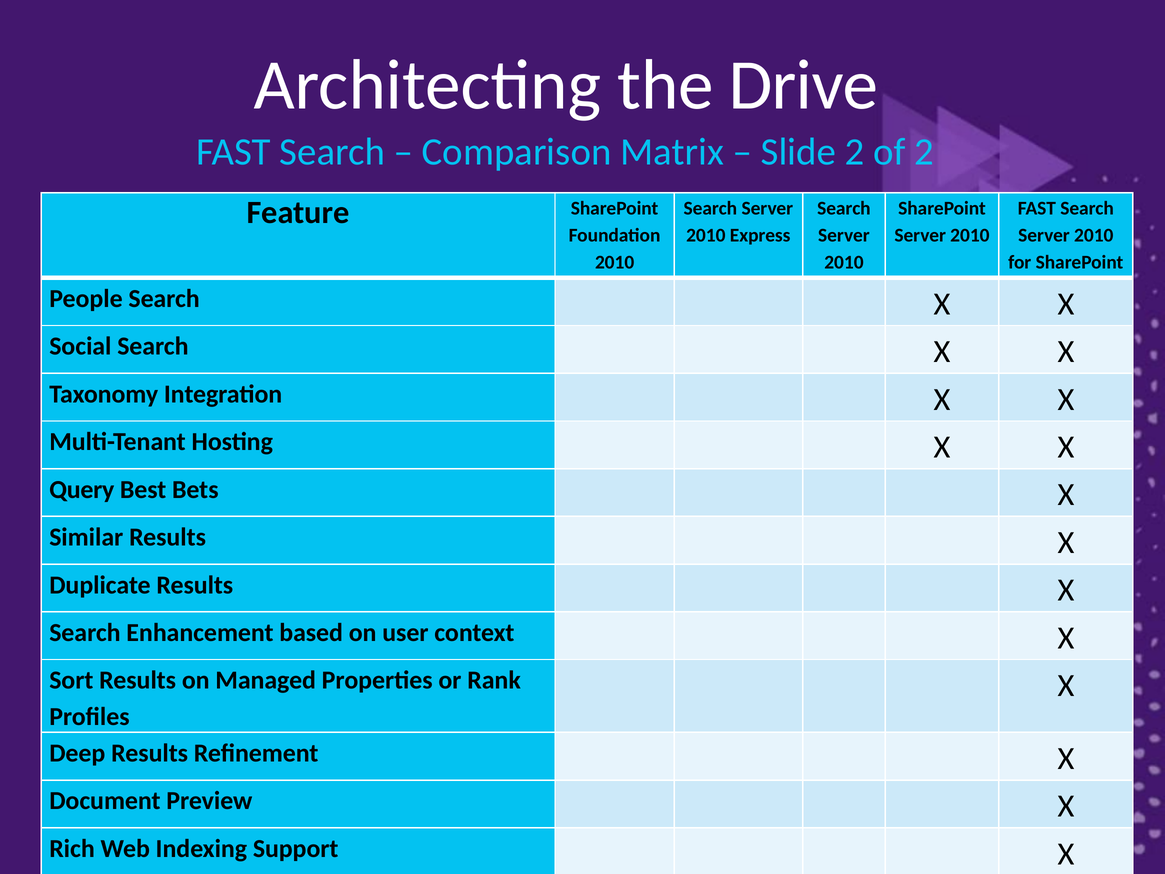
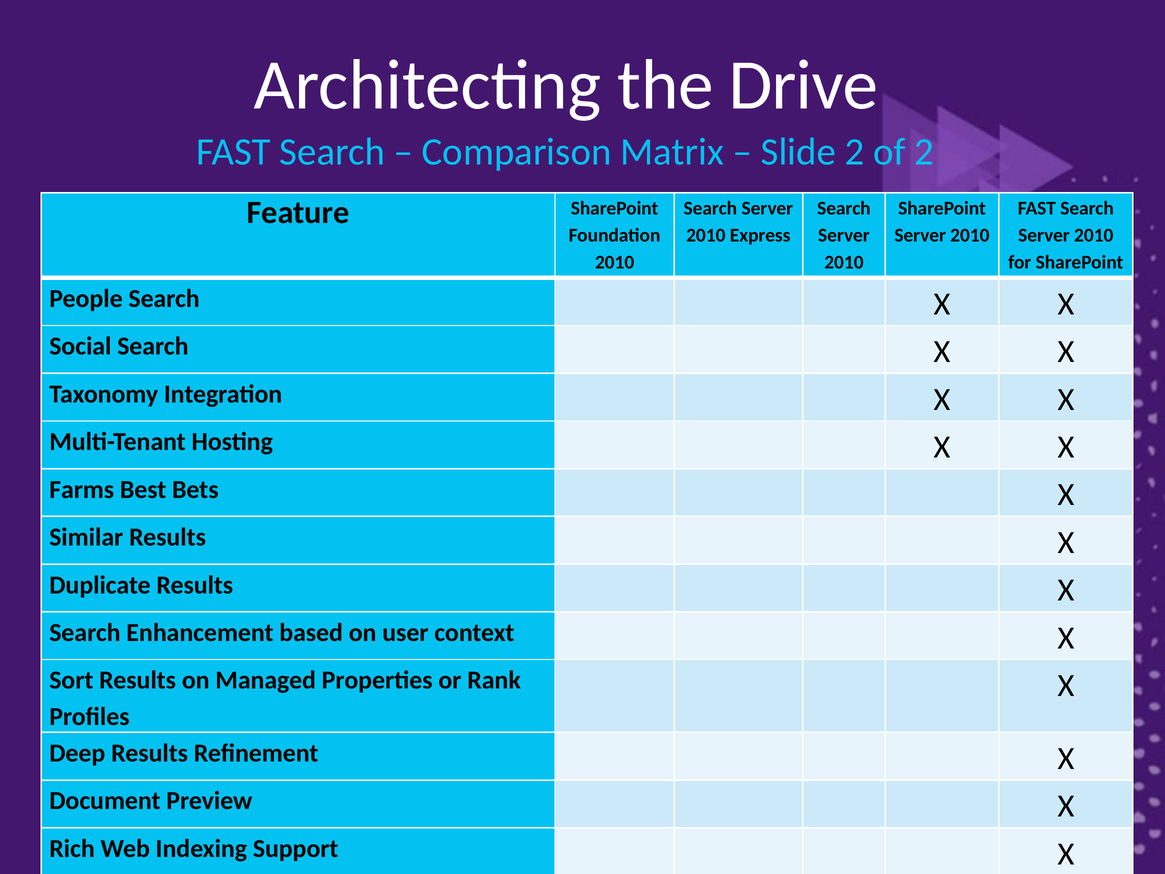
Query: Query -> Farms (82, 489)
